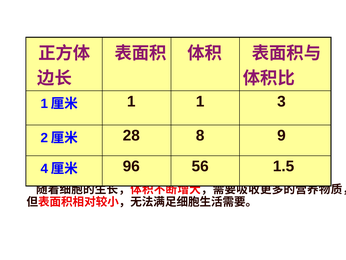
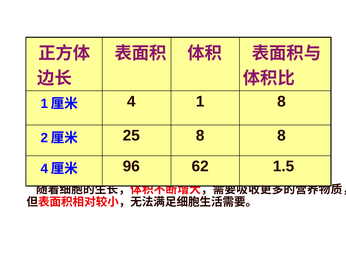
1: 1 -> 4 (131, 101)
1 3: 3 -> 8 (281, 101)
28: 28 -> 25 (131, 135)
8 9: 9 -> 8 (281, 135)
56: 56 -> 62 (200, 166)
